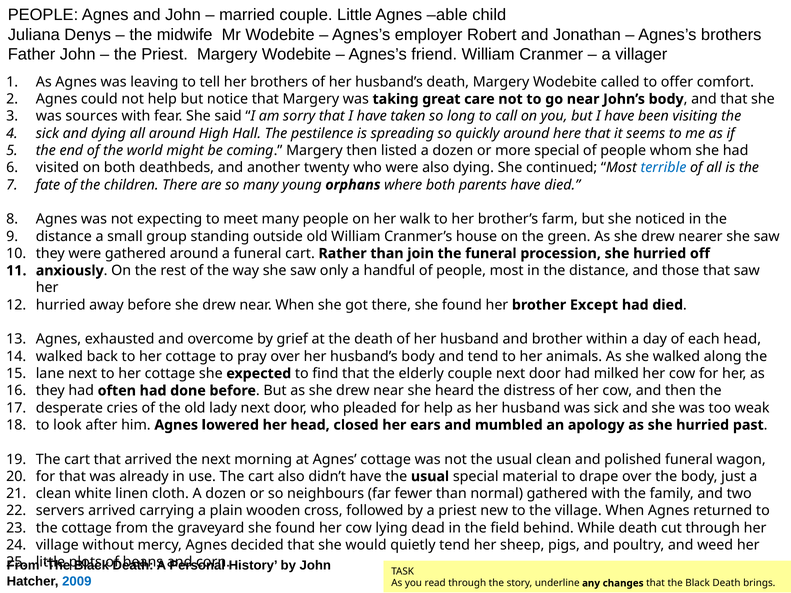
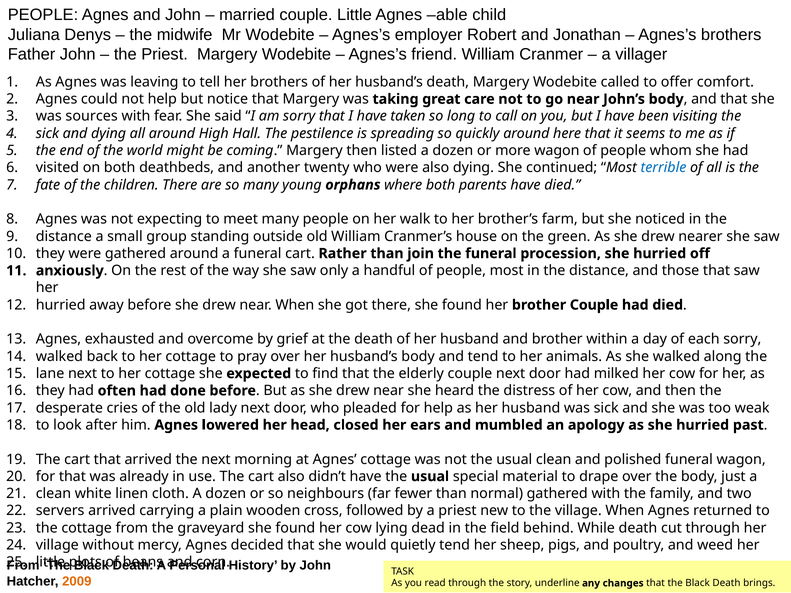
more special: special -> wagon (557, 151)
brother Except: Except -> Couple (594, 305)
each head: head -> sorry (742, 339)
2009 colour: blue -> orange (77, 582)
